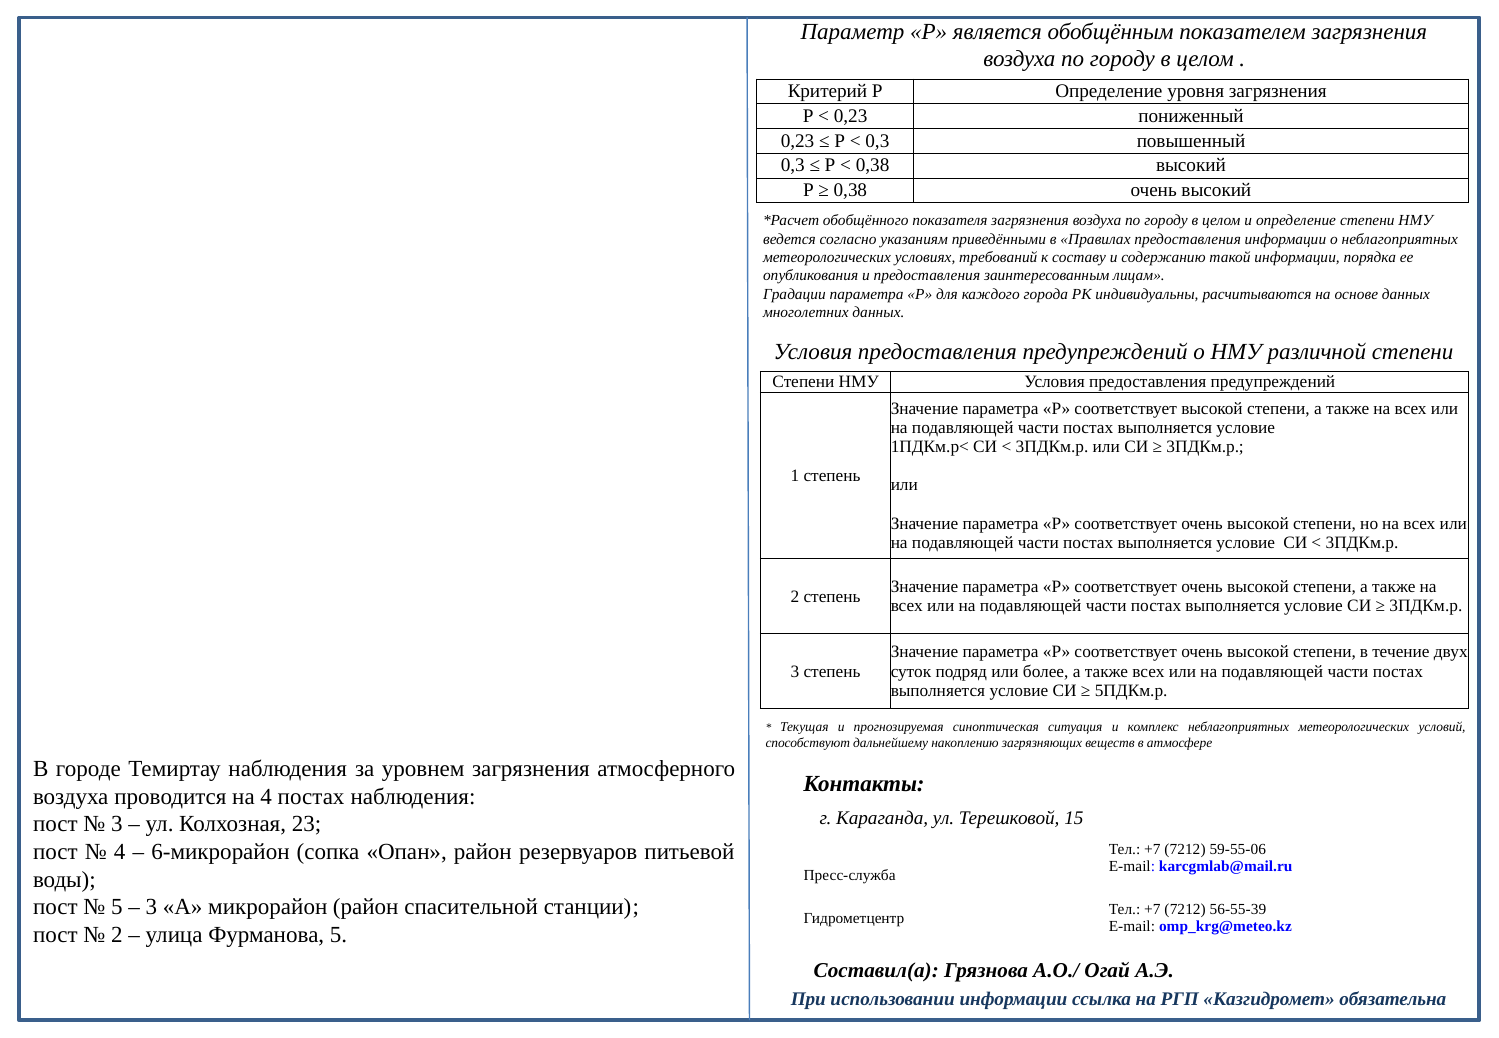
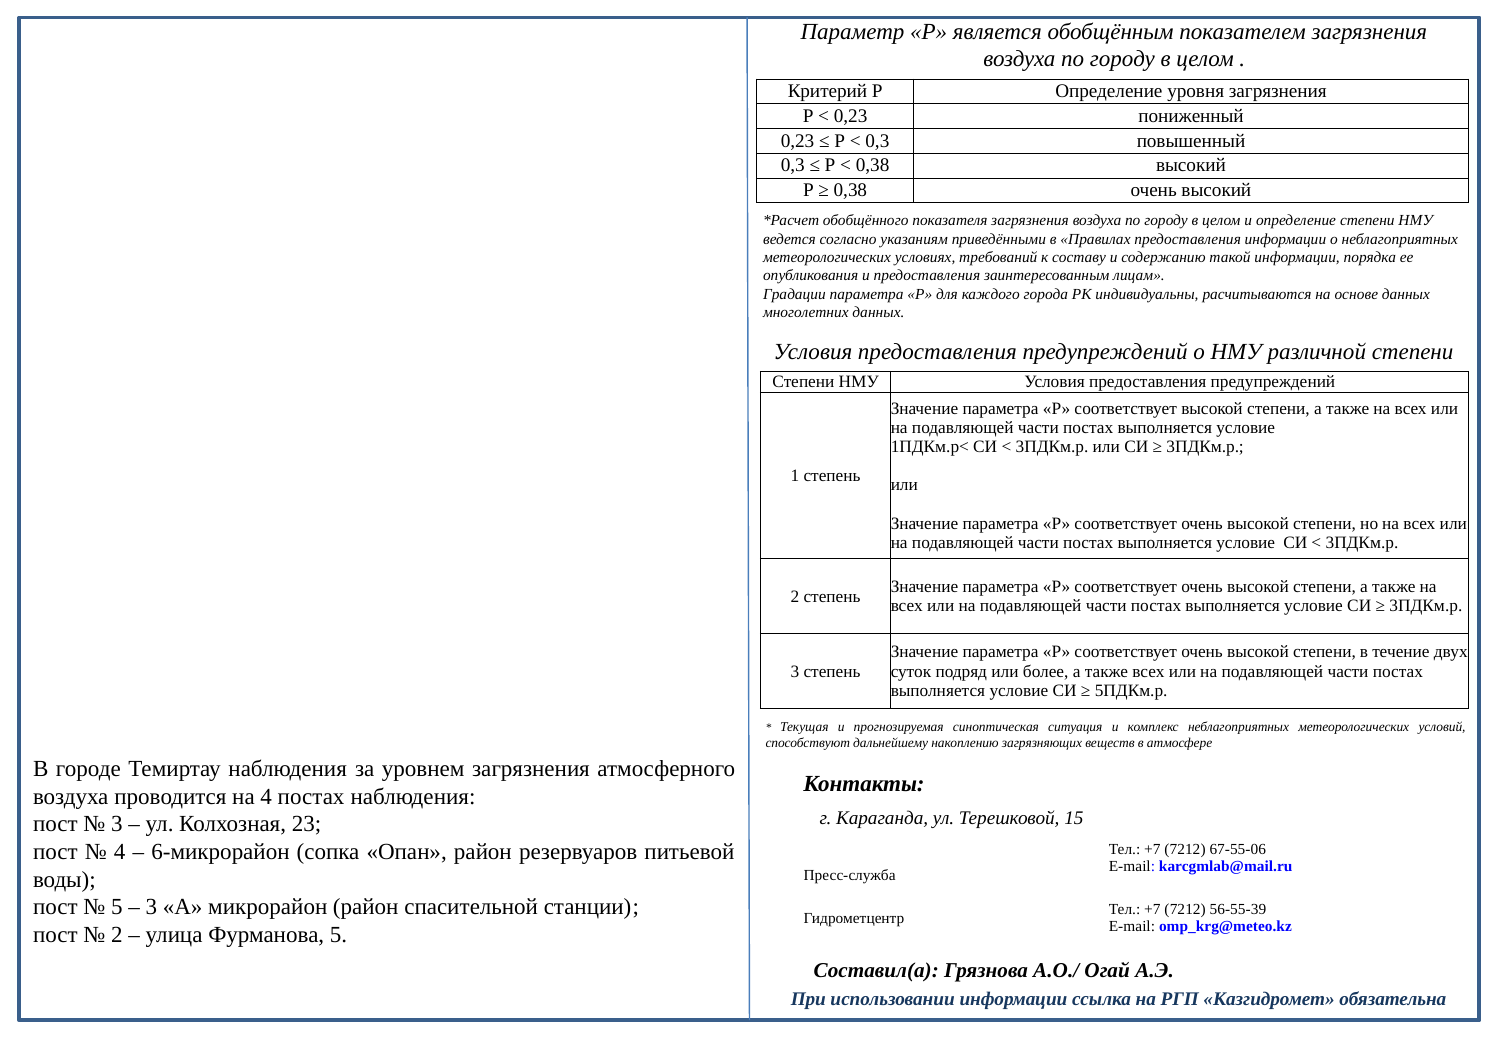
59-55-06: 59-55-06 -> 67-55-06 (1238, 849)
